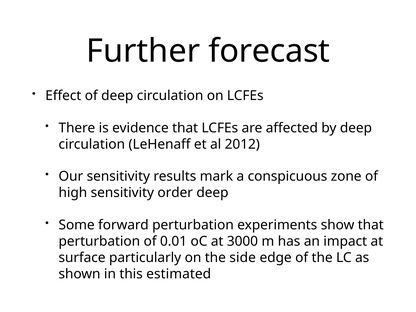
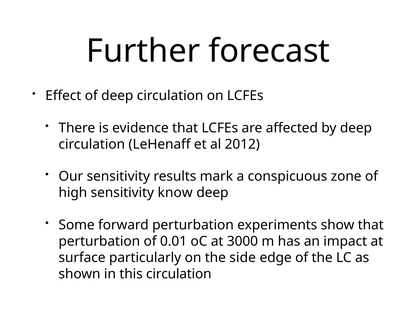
order: order -> know (175, 193)
this estimated: estimated -> circulation (179, 274)
